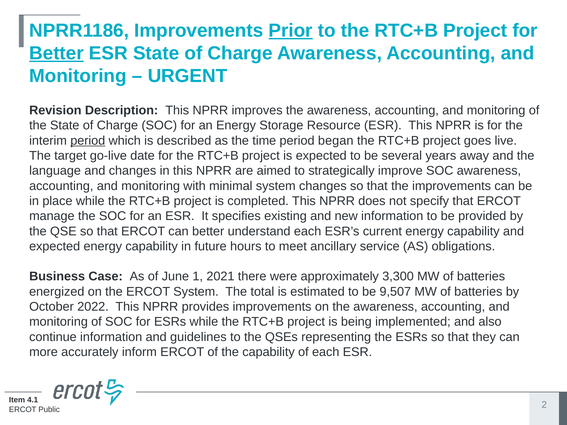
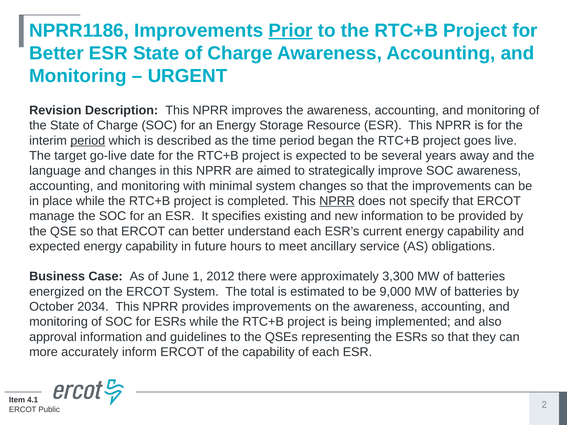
Better underline: present -> none (56, 53)
NPRR underline: none -> present (337, 201)
2021: 2021 -> 2012 (220, 277)
9,507: 9,507 -> 9,000 (395, 292)
2022: 2022 -> 2034 (93, 307)
continue: continue -> approval (53, 337)
